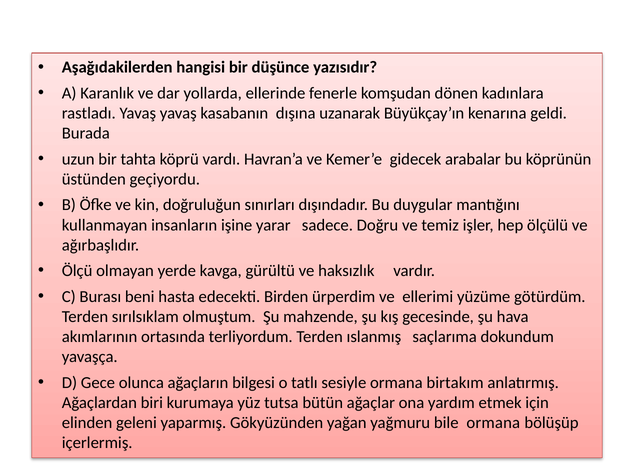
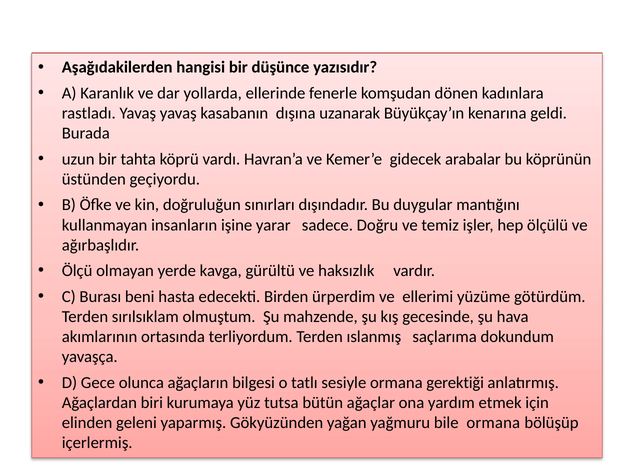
birtakım: birtakım -> gerektiği (455, 382)
